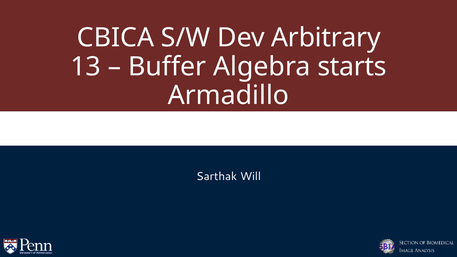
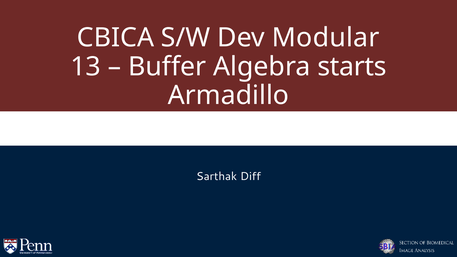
Arbitrary: Arbitrary -> Modular (326, 38)
Will: Will -> Diff (251, 177)
